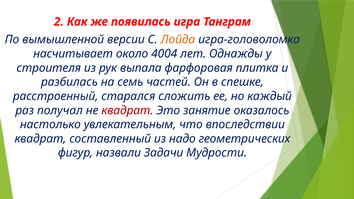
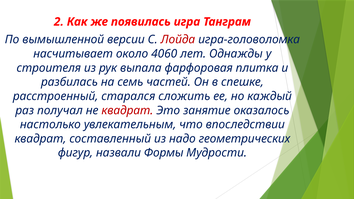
Лойда colour: orange -> red (178, 40)
4004: 4004 -> 4060 (164, 54)
Задачи: Задачи -> Формы (164, 153)
